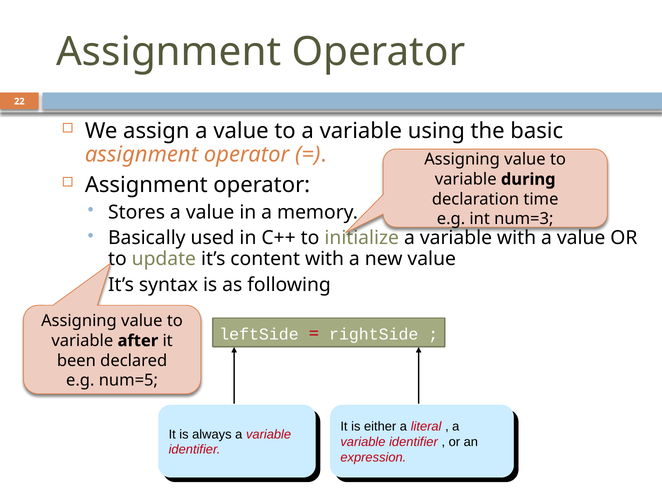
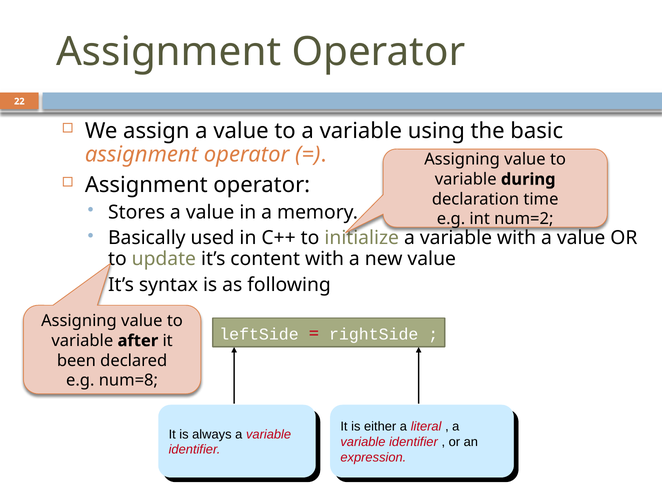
num=3: num=3 -> num=2 (524, 219)
num=5: num=5 -> num=8 (128, 381)
